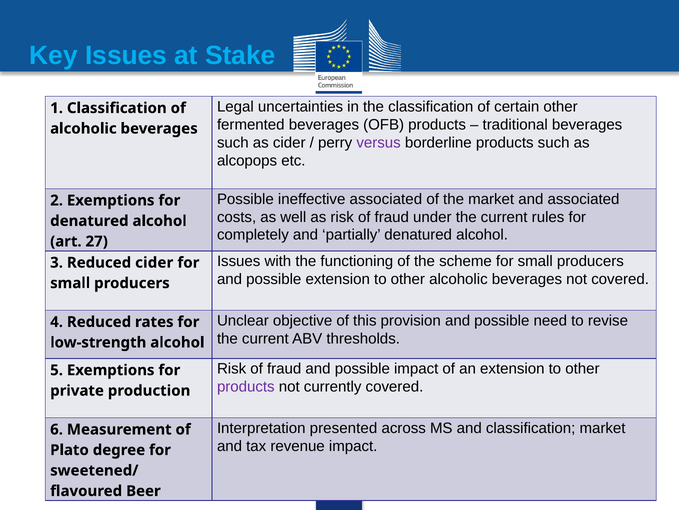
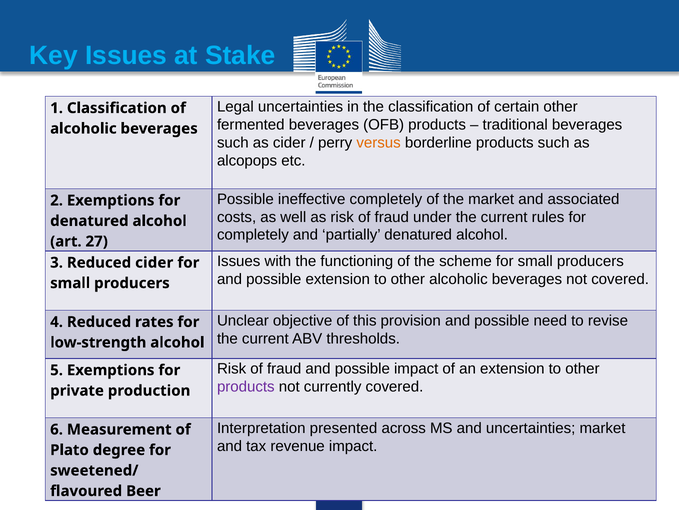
versus colour: purple -> orange (379, 142)
ineffective associated: associated -> completely (386, 199)
and classification: classification -> uncertainties (531, 428)
